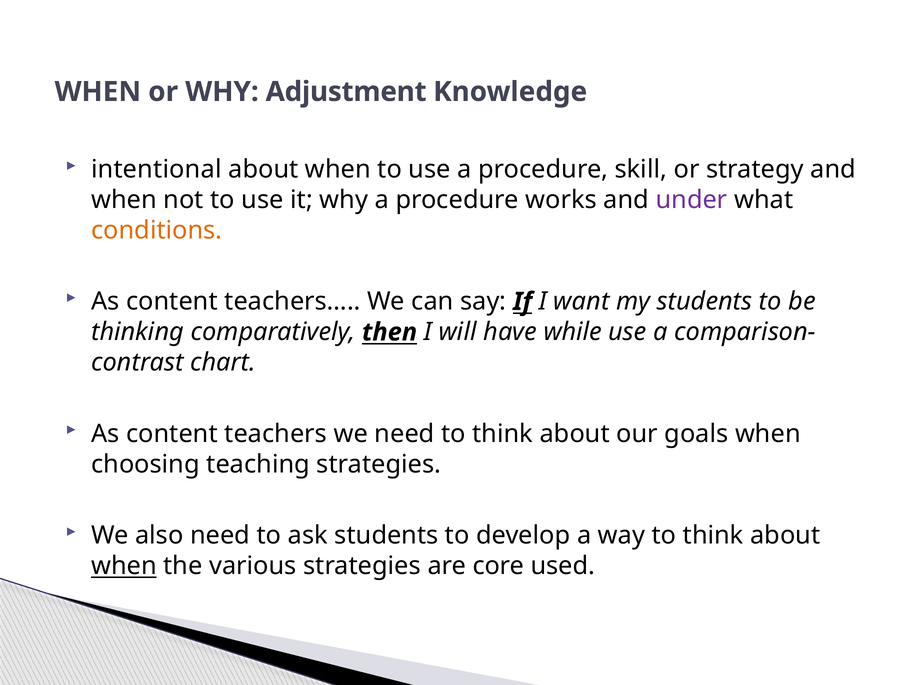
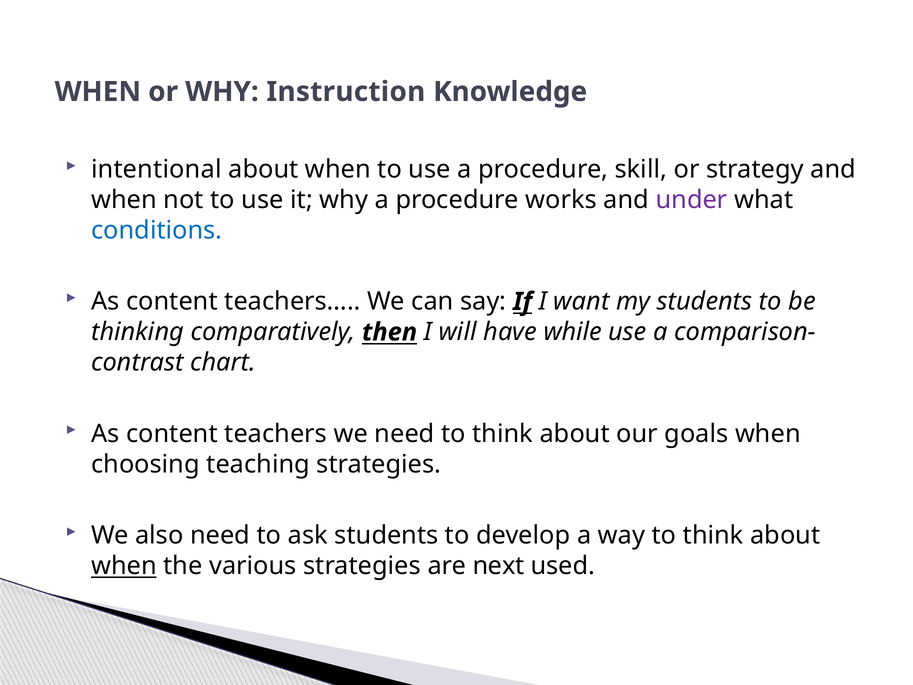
Adjustment: Adjustment -> Instruction (346, 92)
conditions colour: orange -> blue (157, 230)
core: core -> next (498, 566)
